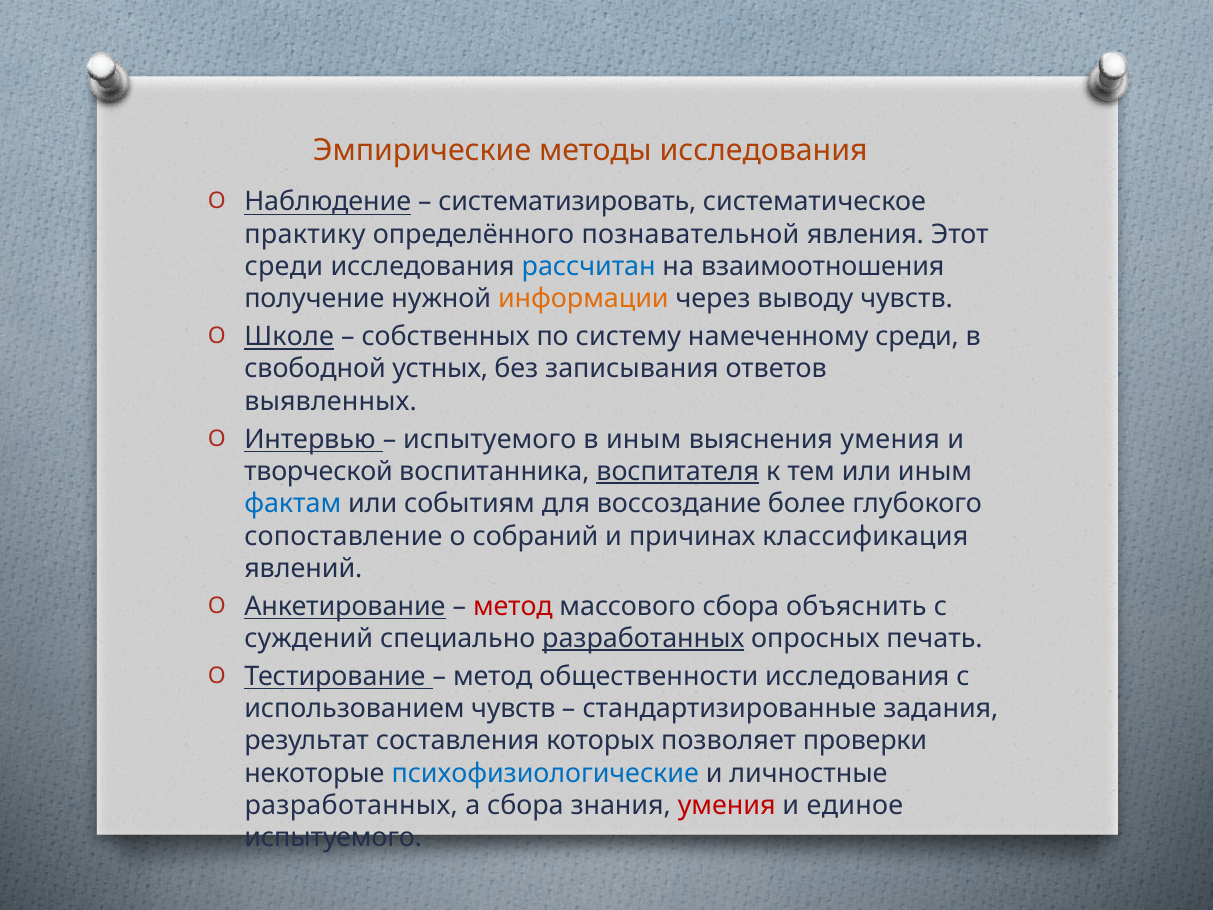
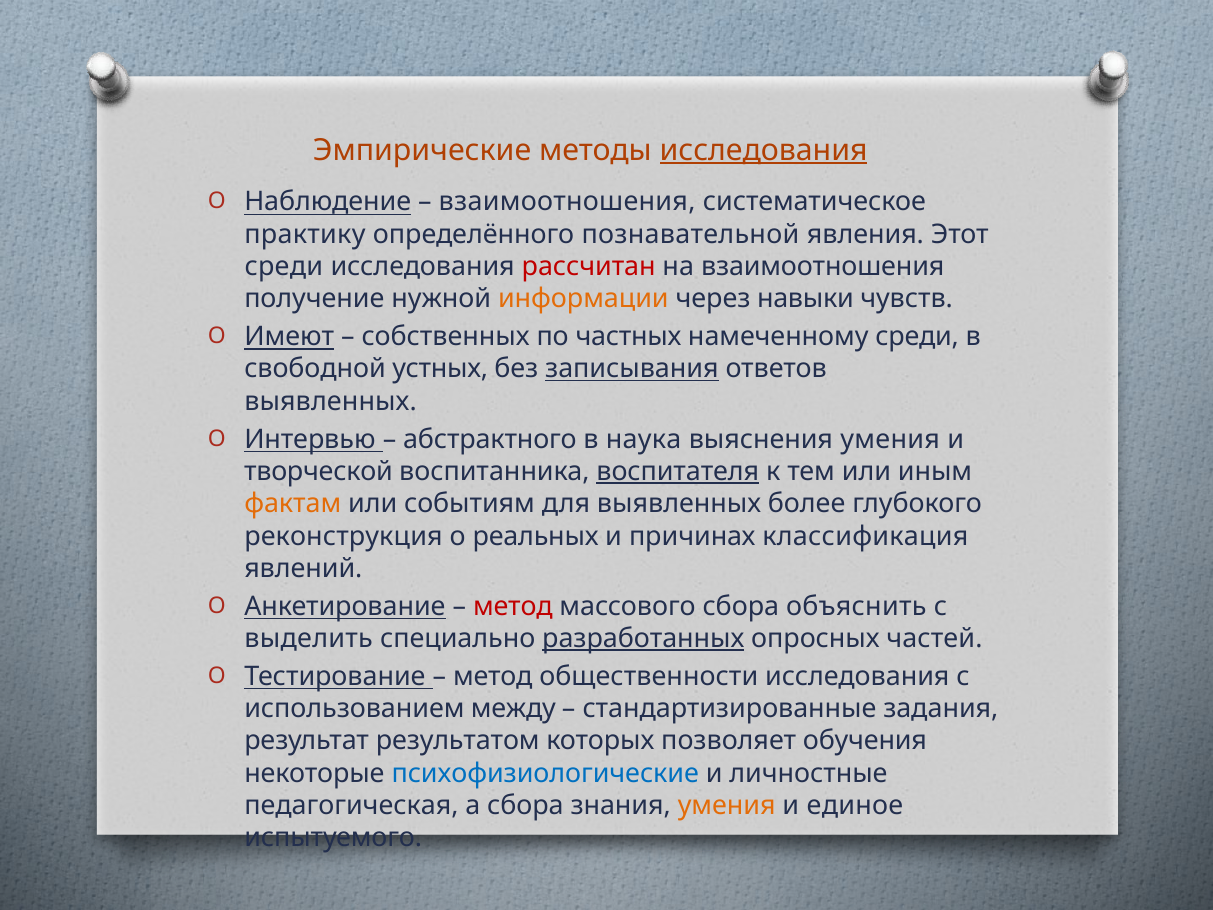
исследования underline: none -> present (764, 150)
систематизировать: систематизировать -> взаимоотношения (567, 202)
рассчитан colour: blue -> red (589, 267)
выводу: выводу -> навыки (805, 299)
Школе: Школе -> Имеют (289, 337)
систему: систему -> частных (629, 337)
записывания underline: none -> present (632, 369)
испытуемого: испытуемого -> абстрактного (490, 439)
в иным: иным -> наука (644, 439)
фактам colour: blue -> orange (293, 504)
для воссоздание: воссоздание -> выявленных (679, 504)
сопоставление: сопоставление -> реконструкция (343, 536)
собраний: собраний -> реальных (536, 536)
суждений: суждений -> выделить (309, 638)
печать: печать -> частей (934, 638)
использованием чувств: чувств -> между (513, 709)
составления: составления -> результатом (458, 741)
проверки: проверки -> обучения (865, 741)
разработанных: разработанных -> педагогическая (351, 805)
умения colour: red -> orange (727, 805)
